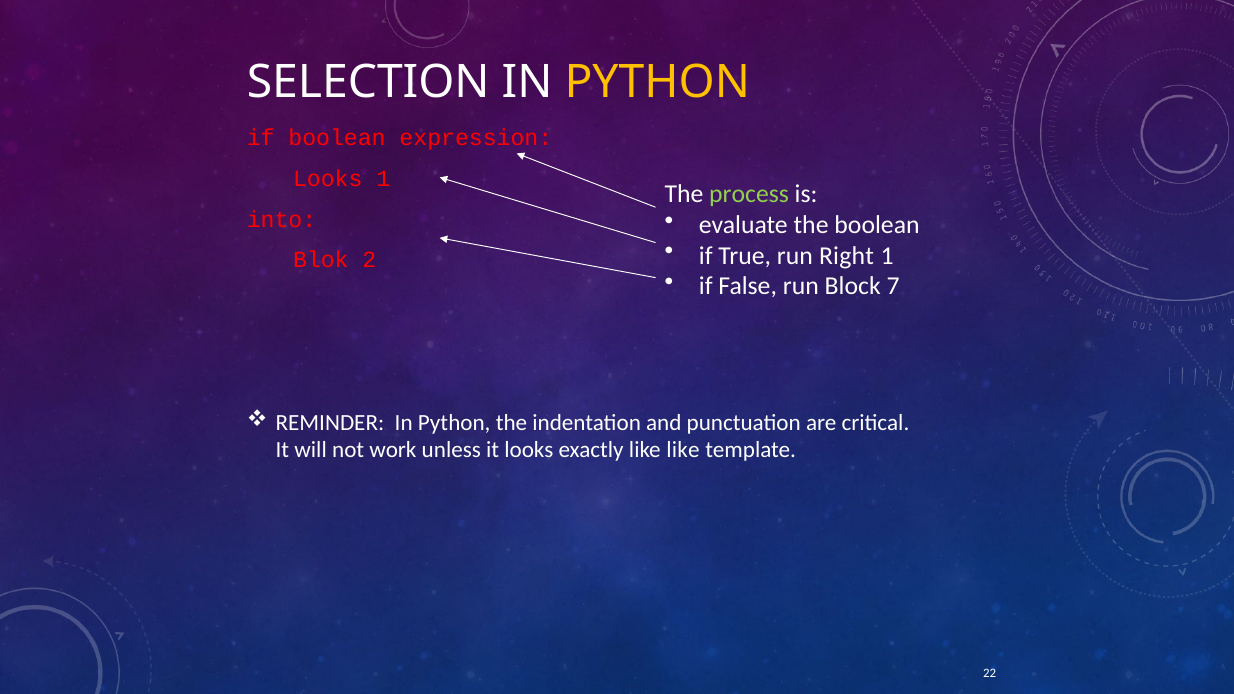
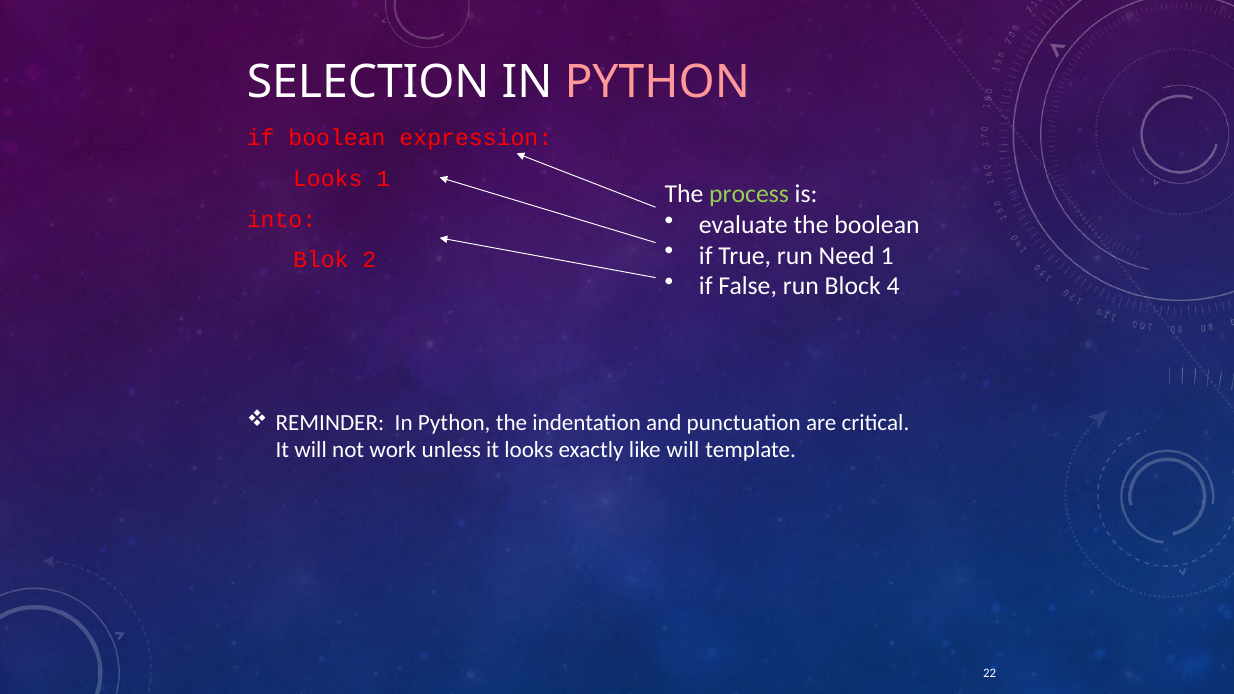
PYTHON colour: yellow -> pink (657, 82)
Right: Right -> Need (847, 256)
7: 7 -> 4 (893, 286)
like like: like -> will (683, 450)
